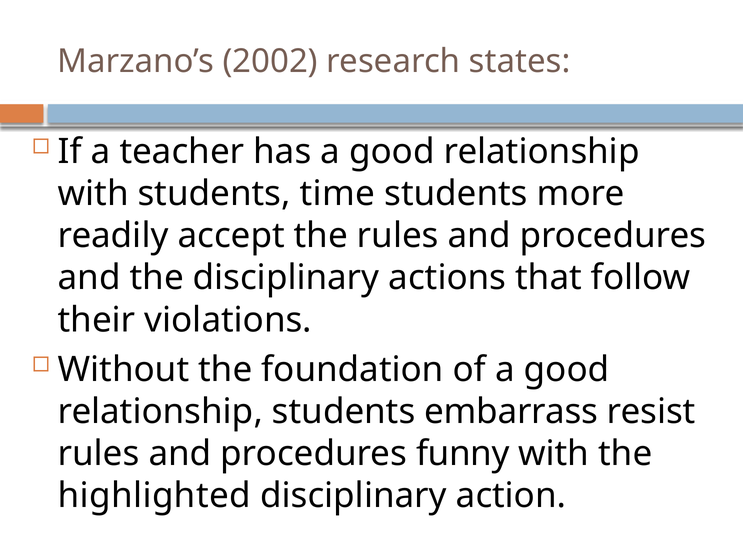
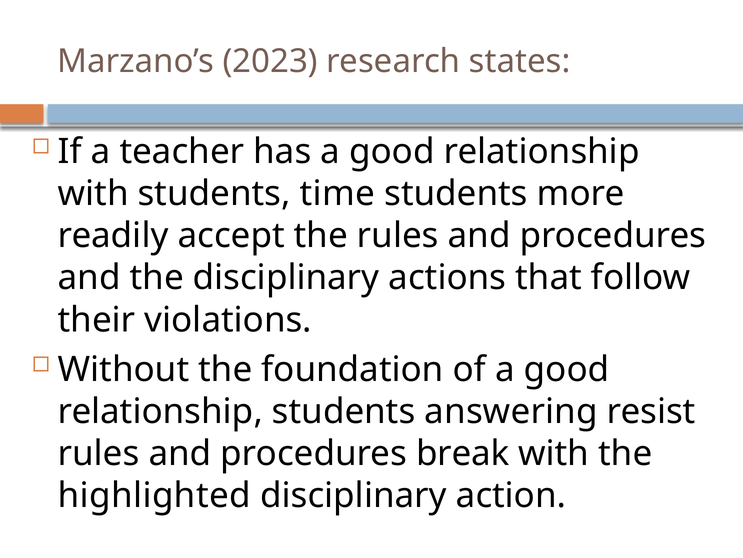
2002: 2002 -> 2023 (270, 61)
embarrass: embarrass -> answering (511, 411)
funny: funny -> break (463, 453)
